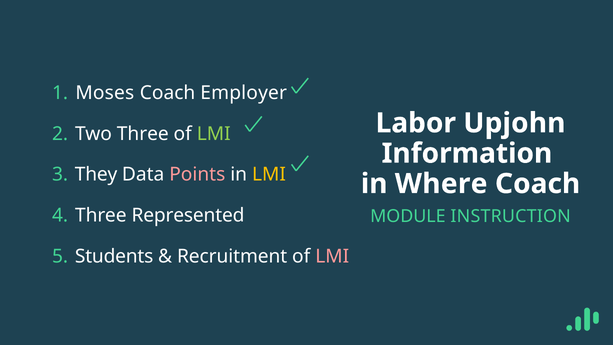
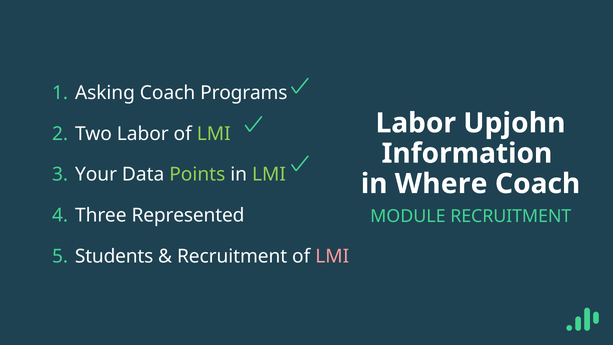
Moses: Moses -> Asking (105, 93)
Employer: Employer -> Programs (244, 93)
Two Three: Three -> Labor (143, 134)
They: They -> Your (96, 175)
Points colour: pink -> light green (197, 175)
LMI colour: yellow -> light green (269, 175)
MODULE INSTRUCTION: INSTRUCTION -> RECRUITMENT (511, 216)
